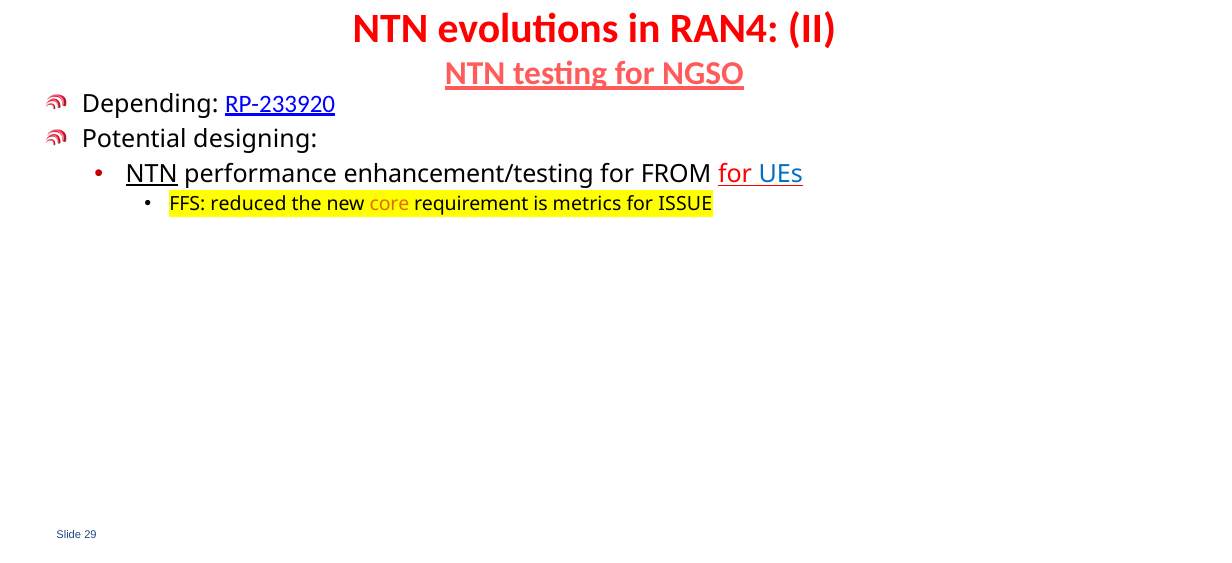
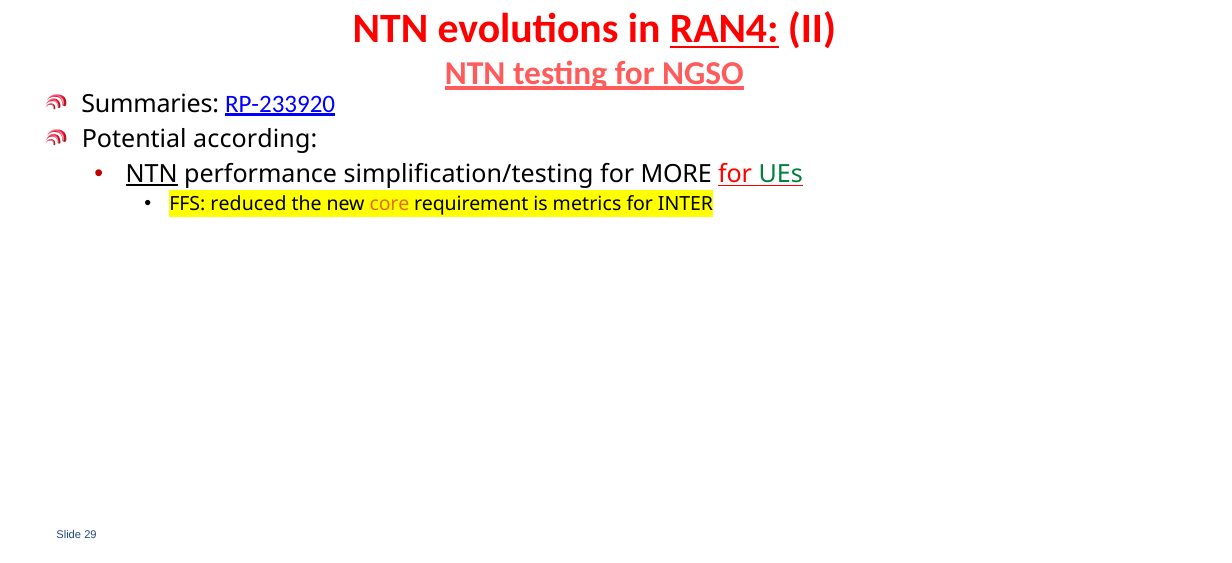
RAN4 underline: none -> present (724, 29)
Depending: Depending -> Summaries (150, 104)
designing: designing -> according (255, 139)
enhancement/testing: enhancement/testing -> simplification/testing (469, 174)
FROM: FROM -> MORE (676, 174)
UEs colour: blue -> green (781, 174)
ISSUE: ISSUE -> INTER (685, 205)
